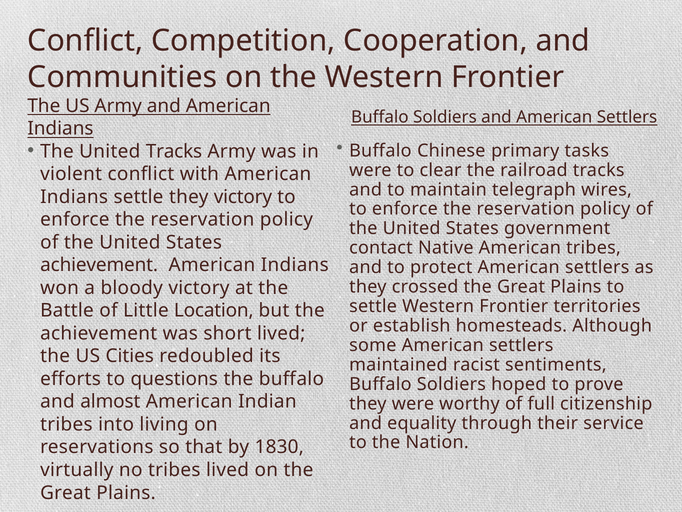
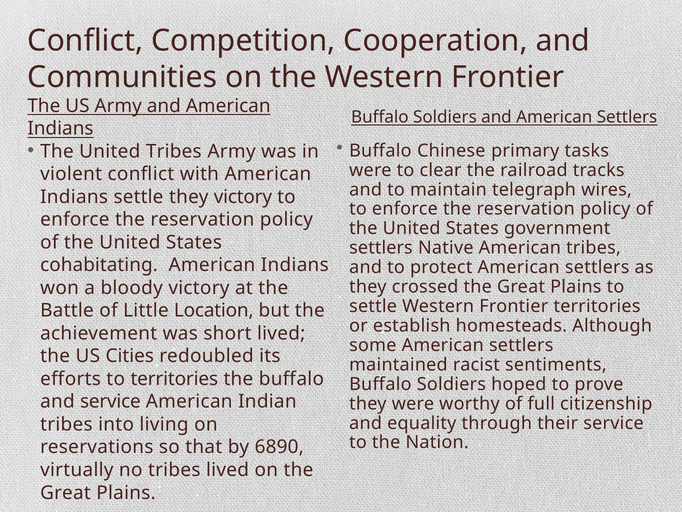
United Tracks: Tracks -> Tribes (174, 151)
contact: contact -> settlers (381, 248)
achievement: achievement -> cohabitating (99, 265)
to questions: questions -> territories (174, 379)
and almost: almost -> service (110, 401)
1830: 1830 -> 6890 (279, 447)
